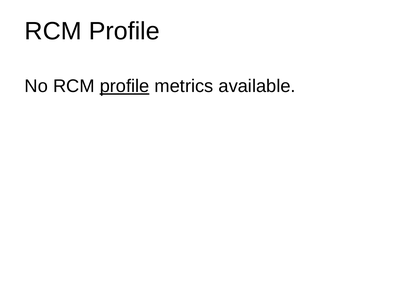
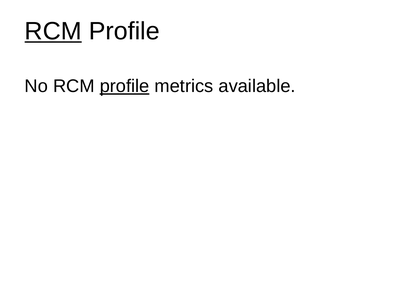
RCM underline: none -> present (53, 31)
